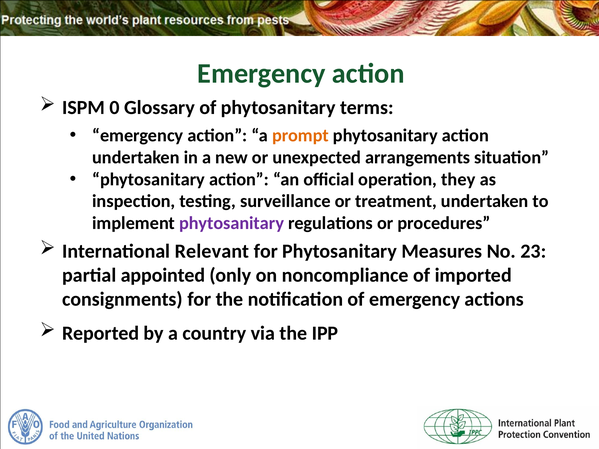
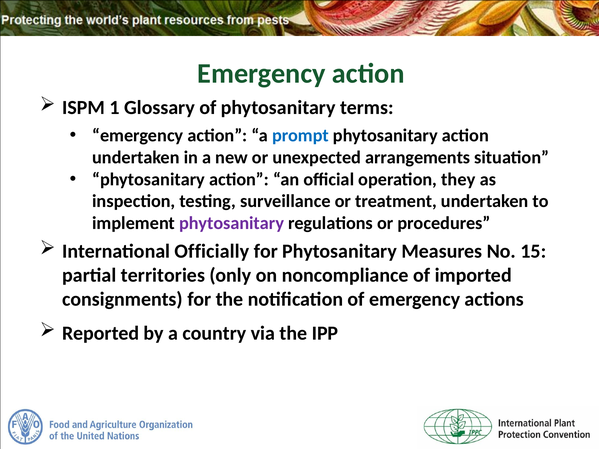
0: 0 -> 1 (115, 108)
prompt colour: orange -> blue (300, 136)
Relevant: Relevant -> Officially (212, 251)
23: 23 -> 15 (533, 251)
appointed: appointed -> territories (163, 275)
